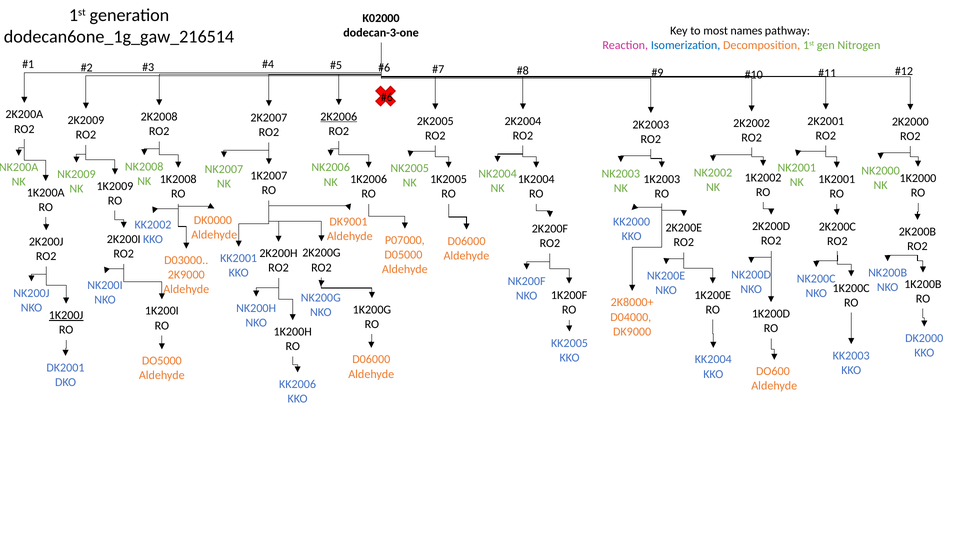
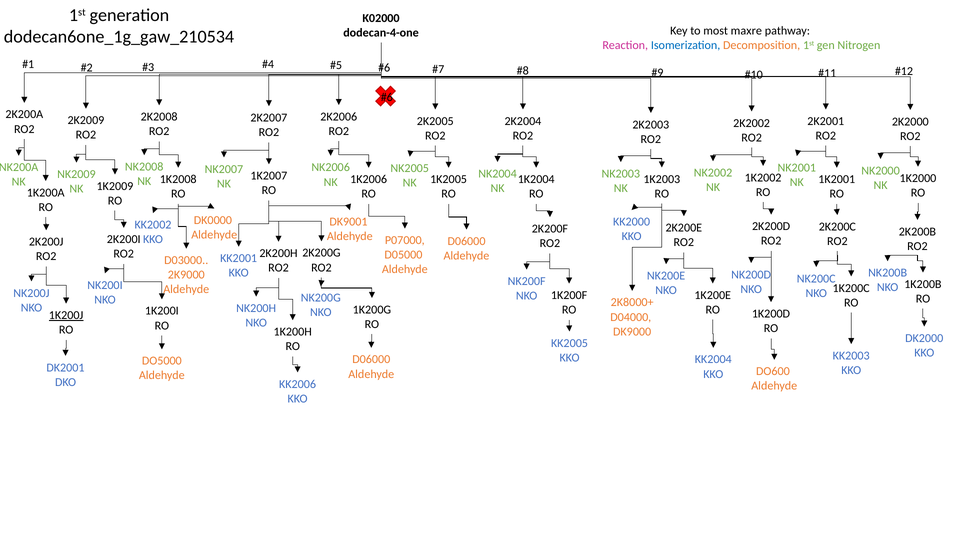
dodecan-3-one: dodecan-3-one -> dodecan-4-one (381, 33)
names: names -> maxre (746, 31)
dodecan6one_1g_gaw_216514: dodecan6one_1g_gaw_216514 -> dodecan6one_1g_gaw_210534 (119, 37)
2K2006 underline: present -> none (339, 117)
